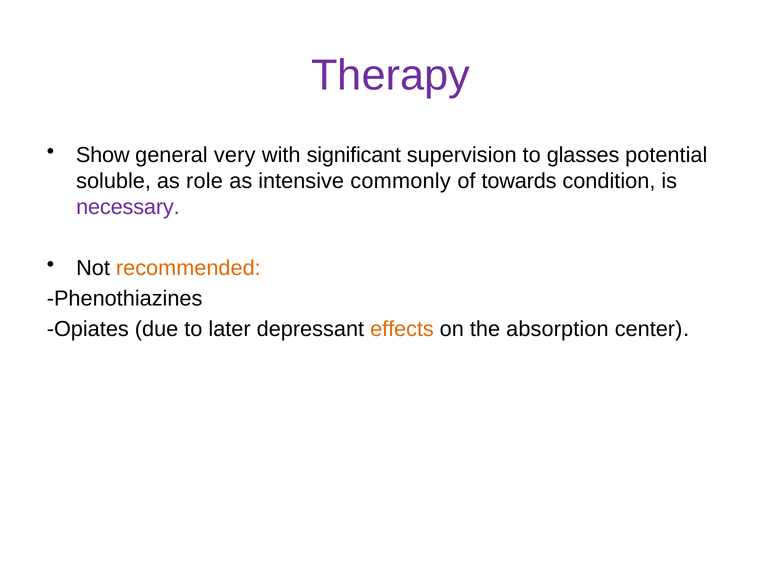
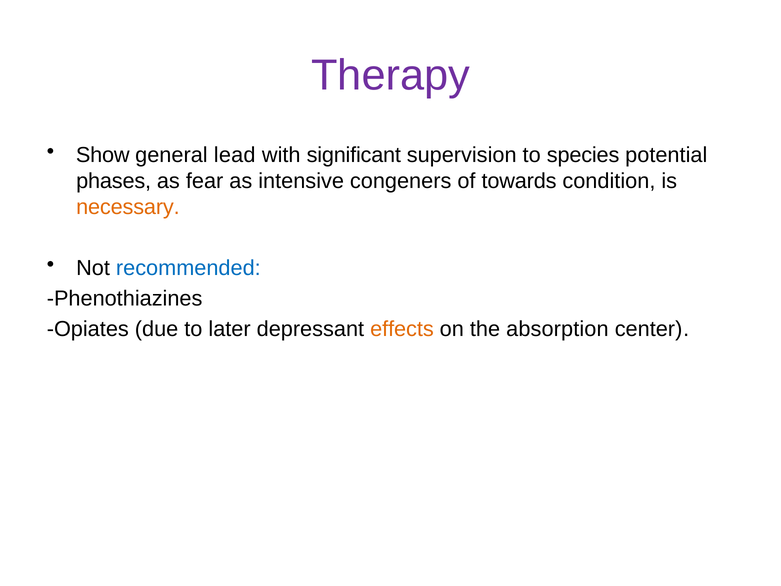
very: very -> lead (235, 155)
glasses: glasses -> species (583, 155)
soluble: soluble -> phases (114, 181)
role: role -> fear (205, 181)
commonly: commonly -> congeners (401, 181)
necessary colour: purple -> orange (128, 207)
recommended colour: orange -> blue (188, 268)
